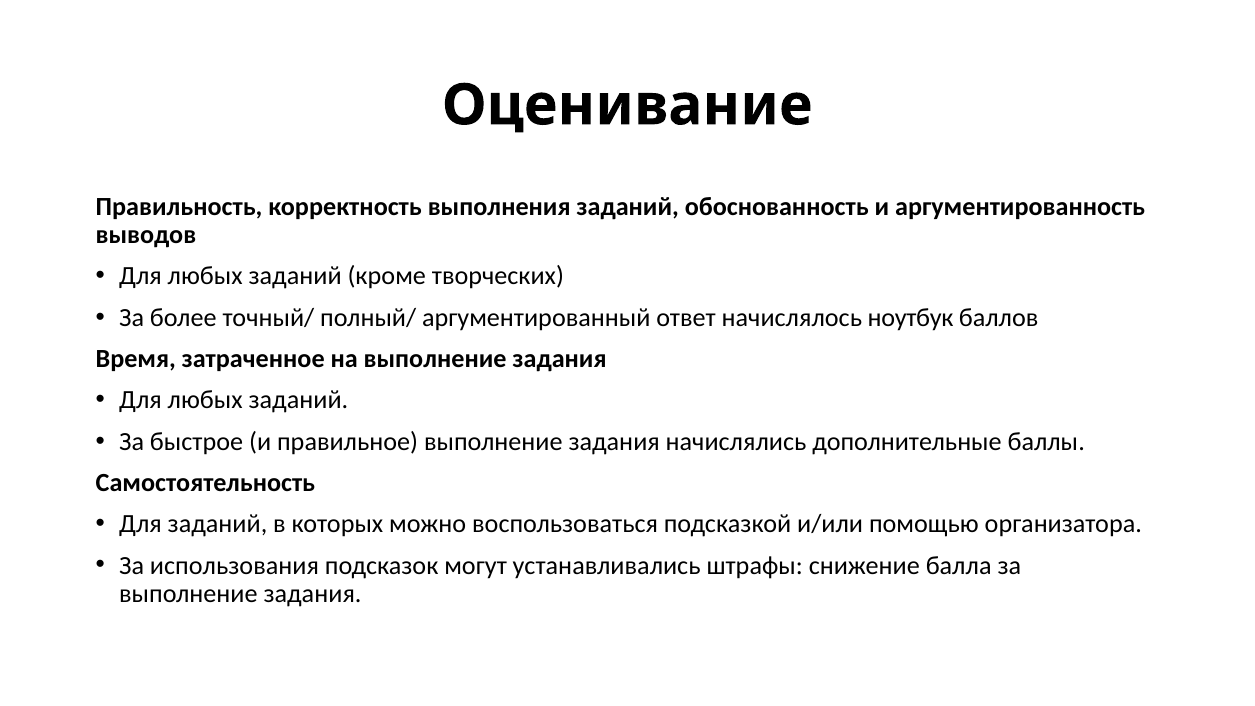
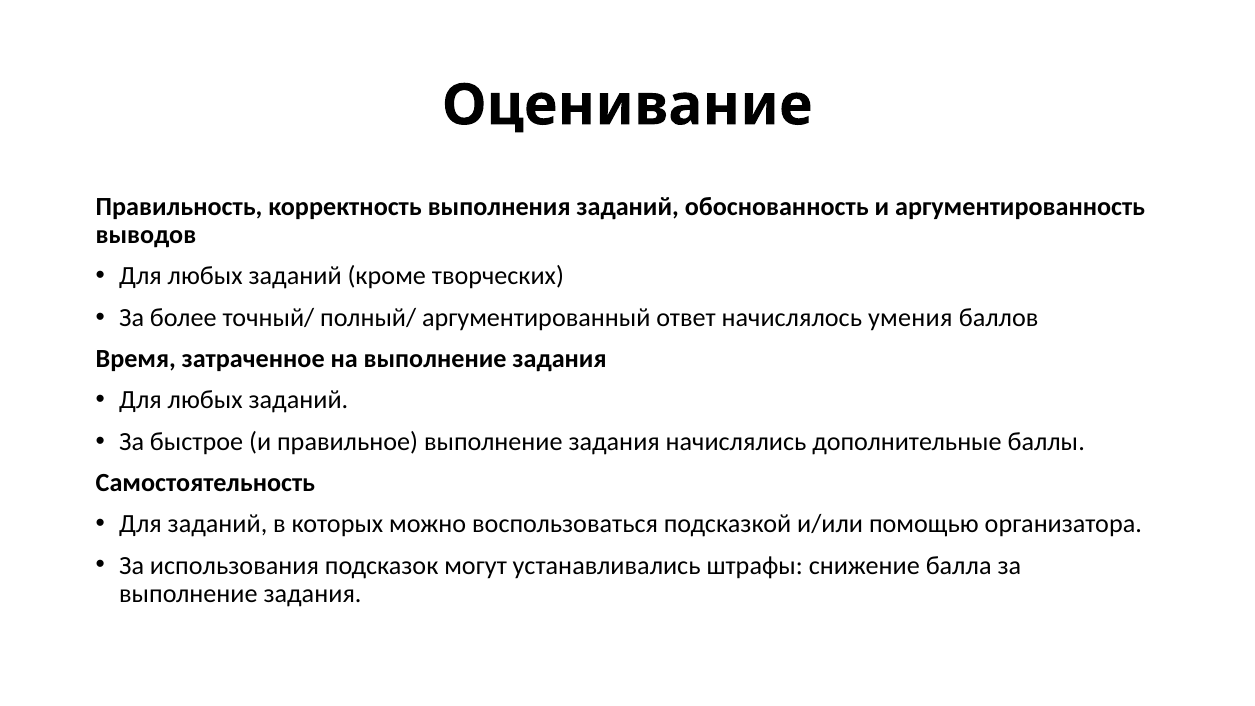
ноутбук: ноутбук -> умения (910, 317)
